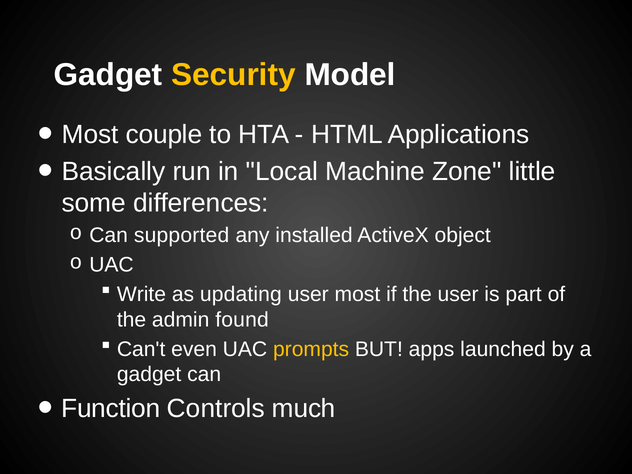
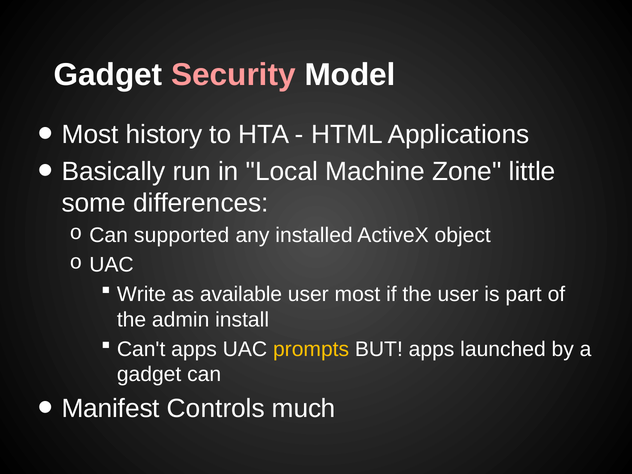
Security colour: yellow -> pink (233, 75)
couple: couple -> history (164, 135)
updating: updating -> available (241, 294)
found: found -> install (242, 320)
Can't even: even -> apps (194, 349)
Function: Function -> Manifest (111, 408)
